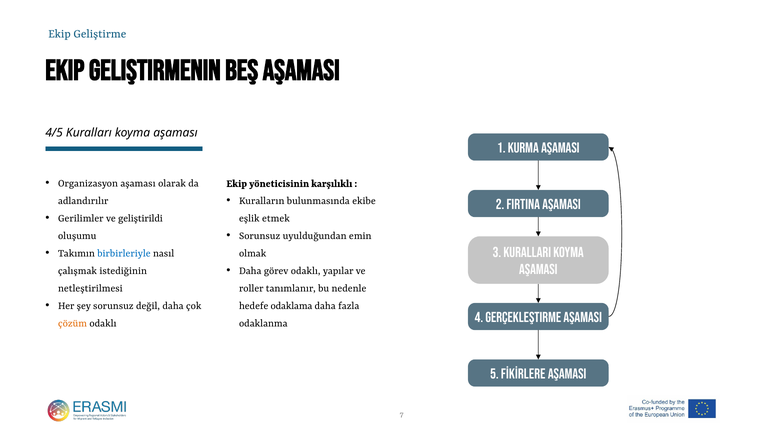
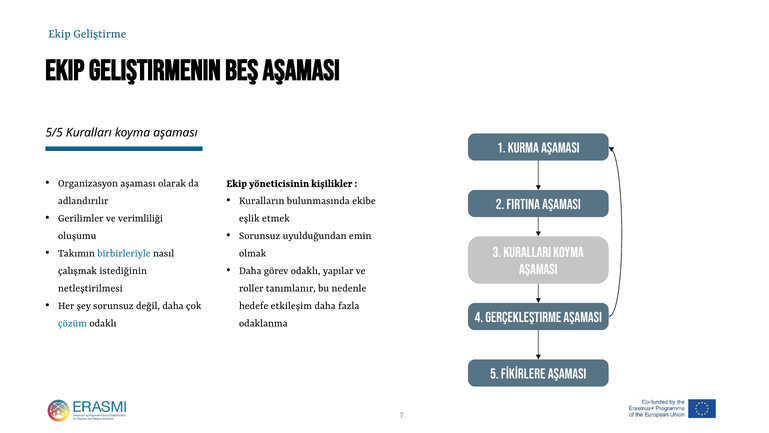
4/5: 4/5 -> 5/5 (54, 133)
karşılıklı: karşılıklı -> kişilikler (332, 183)
geliştirildi: geliştirildi -> verimliliği (141, 218)
odaklama: odaklama -> etkileşim (291, 305)
çözüm colour: orange -> blue (73, 323)
